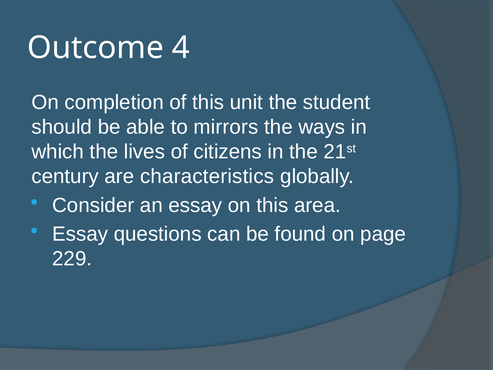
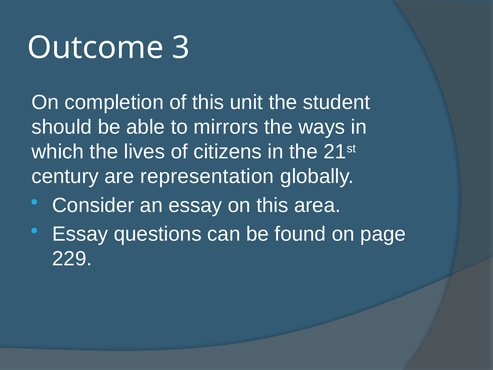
4: 4 -> 3 (181, 48)
characteristics: characteristics -> representation (207, 176)
